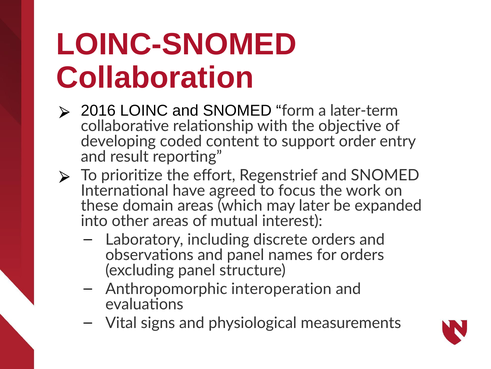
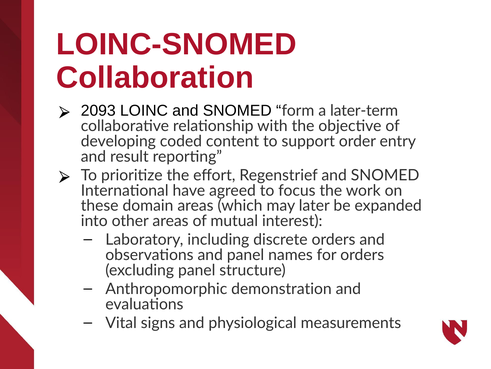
2016: 2016 -> 2093 (98, 111)
interoperation: interoperation -> demonstration (281, 288)
